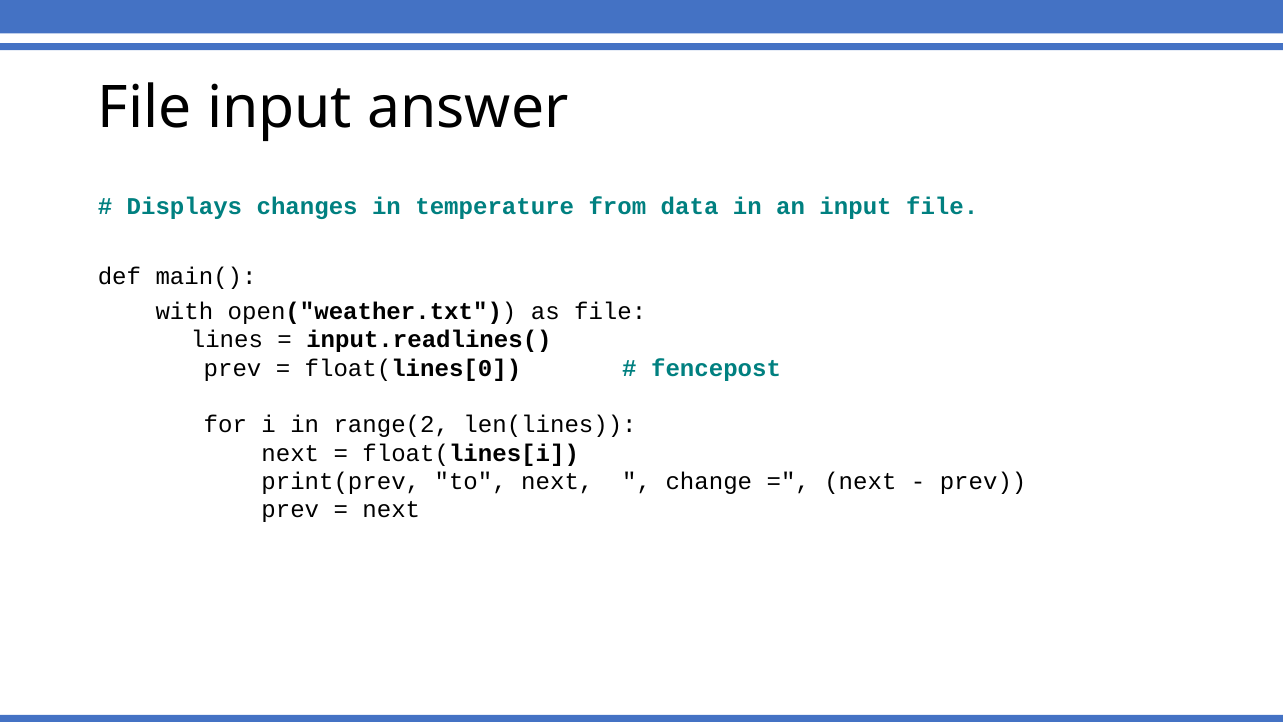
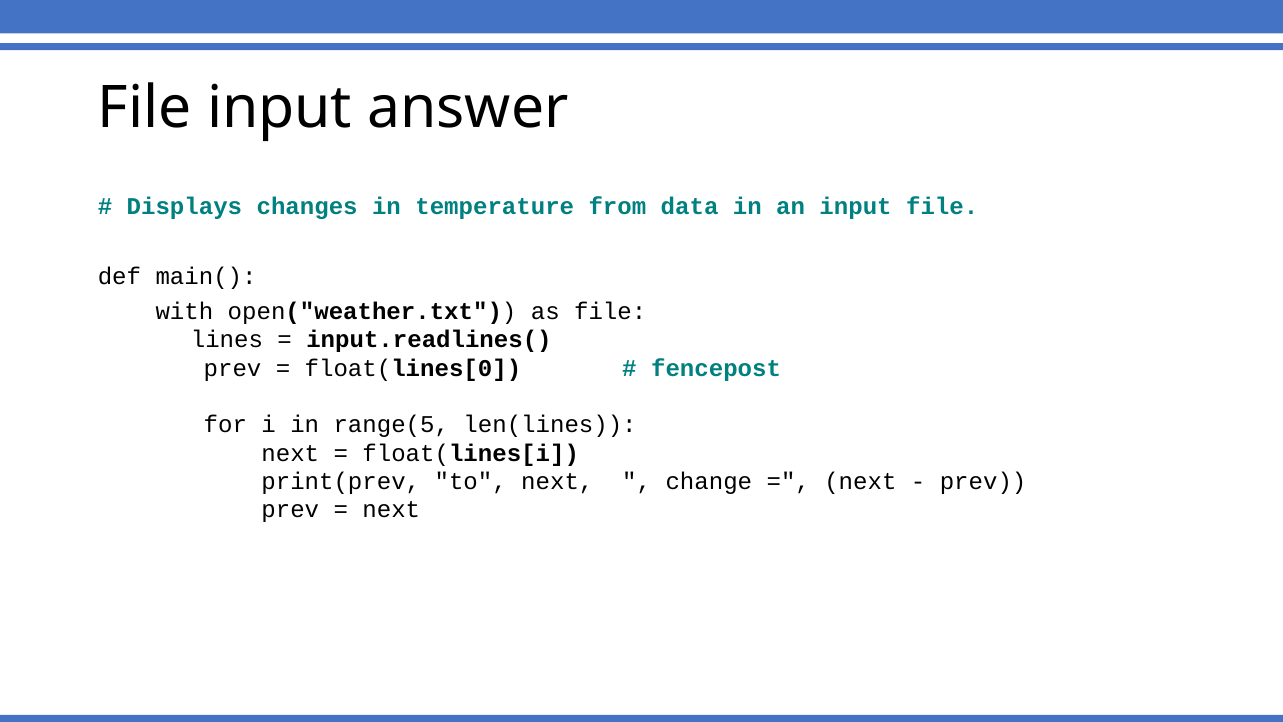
range(2: range(2 -> range(5 (391, 425)
